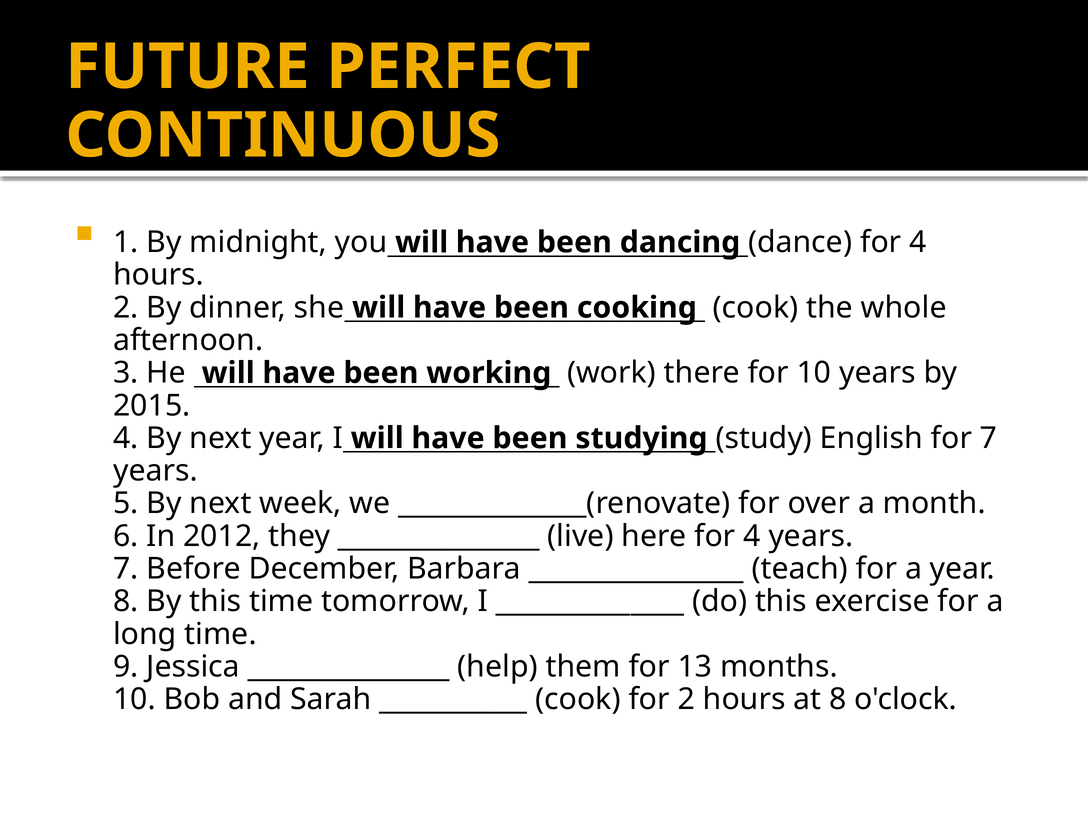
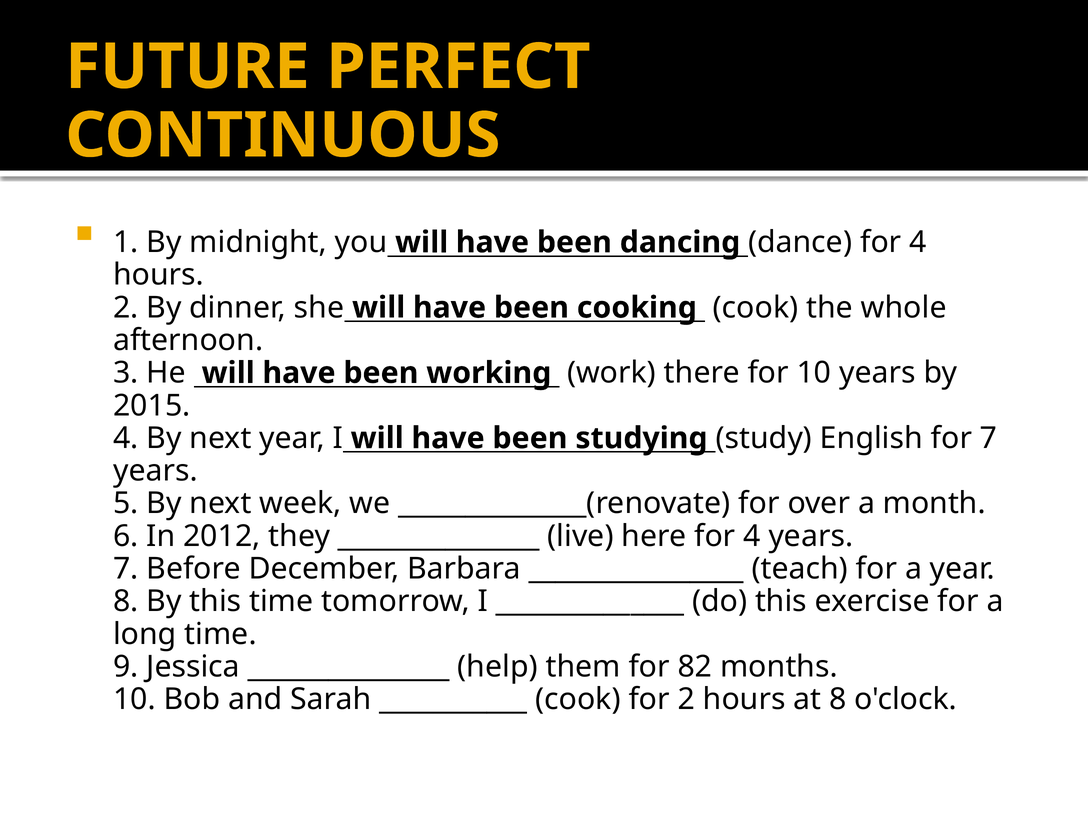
13: 13 -> 82 (695, 667)
